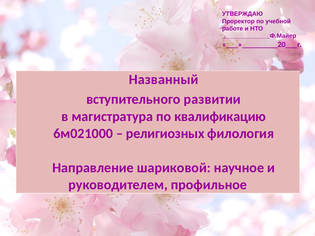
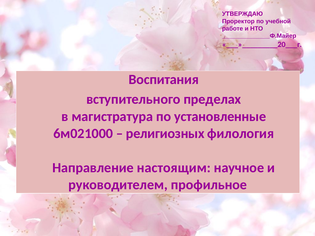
Названный: Названный -> Воспитания (164, 80)
развитии: развитии -> пределах (212, 99)
квалификацию: квалификацию -> установленные (220, 117)
шариковой: шариковой -> настоящим (174, 168)
